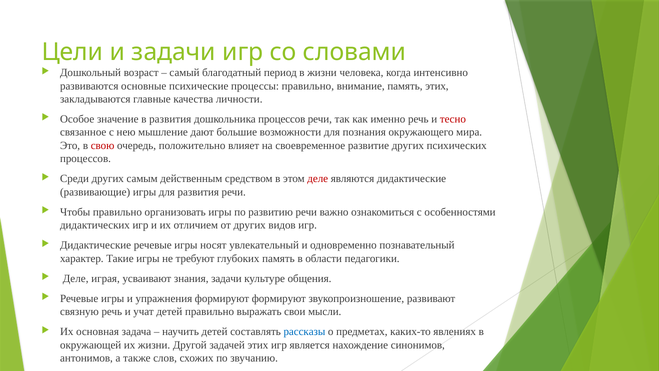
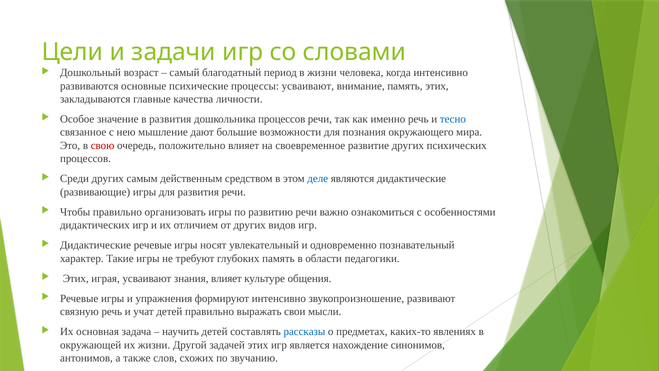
процессы правильно: правильно -> усваивают (308, 86)
тесно colour: red -> blue (453, 119)
деле colour: red -> blue (318, 179)
Деле: Деле -> Этих (76, 278)
знания задачи: задачи -> влияет (226, 278)
формируют формируют: формируют -> интенсивно (279, 298)
